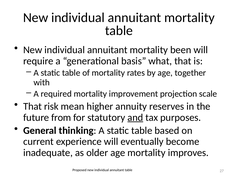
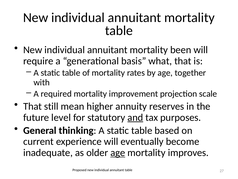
risk: risk -> still (51, 106)
from: from -> level (61, 117)
age underline: none -> present (118, 152)
